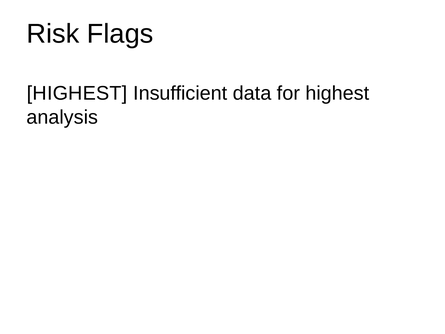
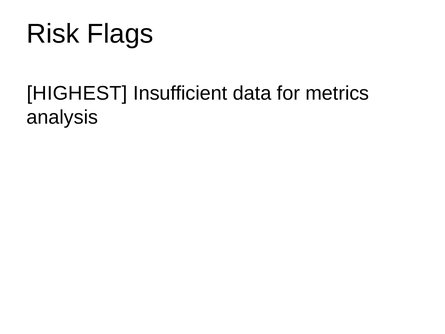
for highest: highest -> metrics (337, 93)
